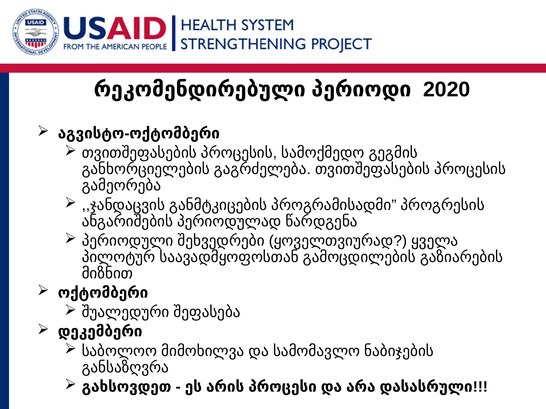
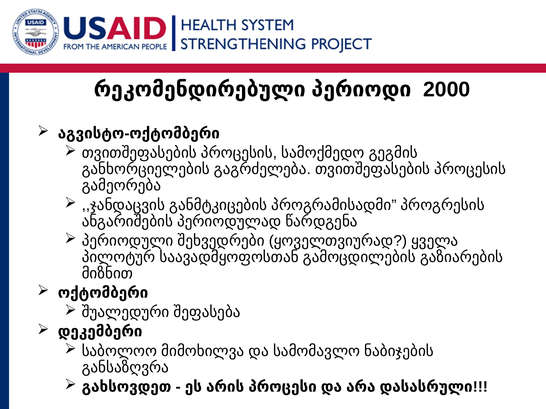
2020: 2020 -> 2000 (447, 90)
